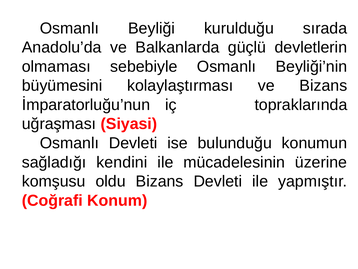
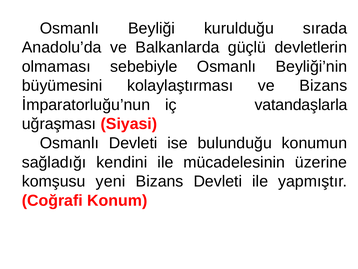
topraklarında: topraklarında -> vatandaşlarla (301, 105)
oldu: oldu -> yeni (111, 181)
